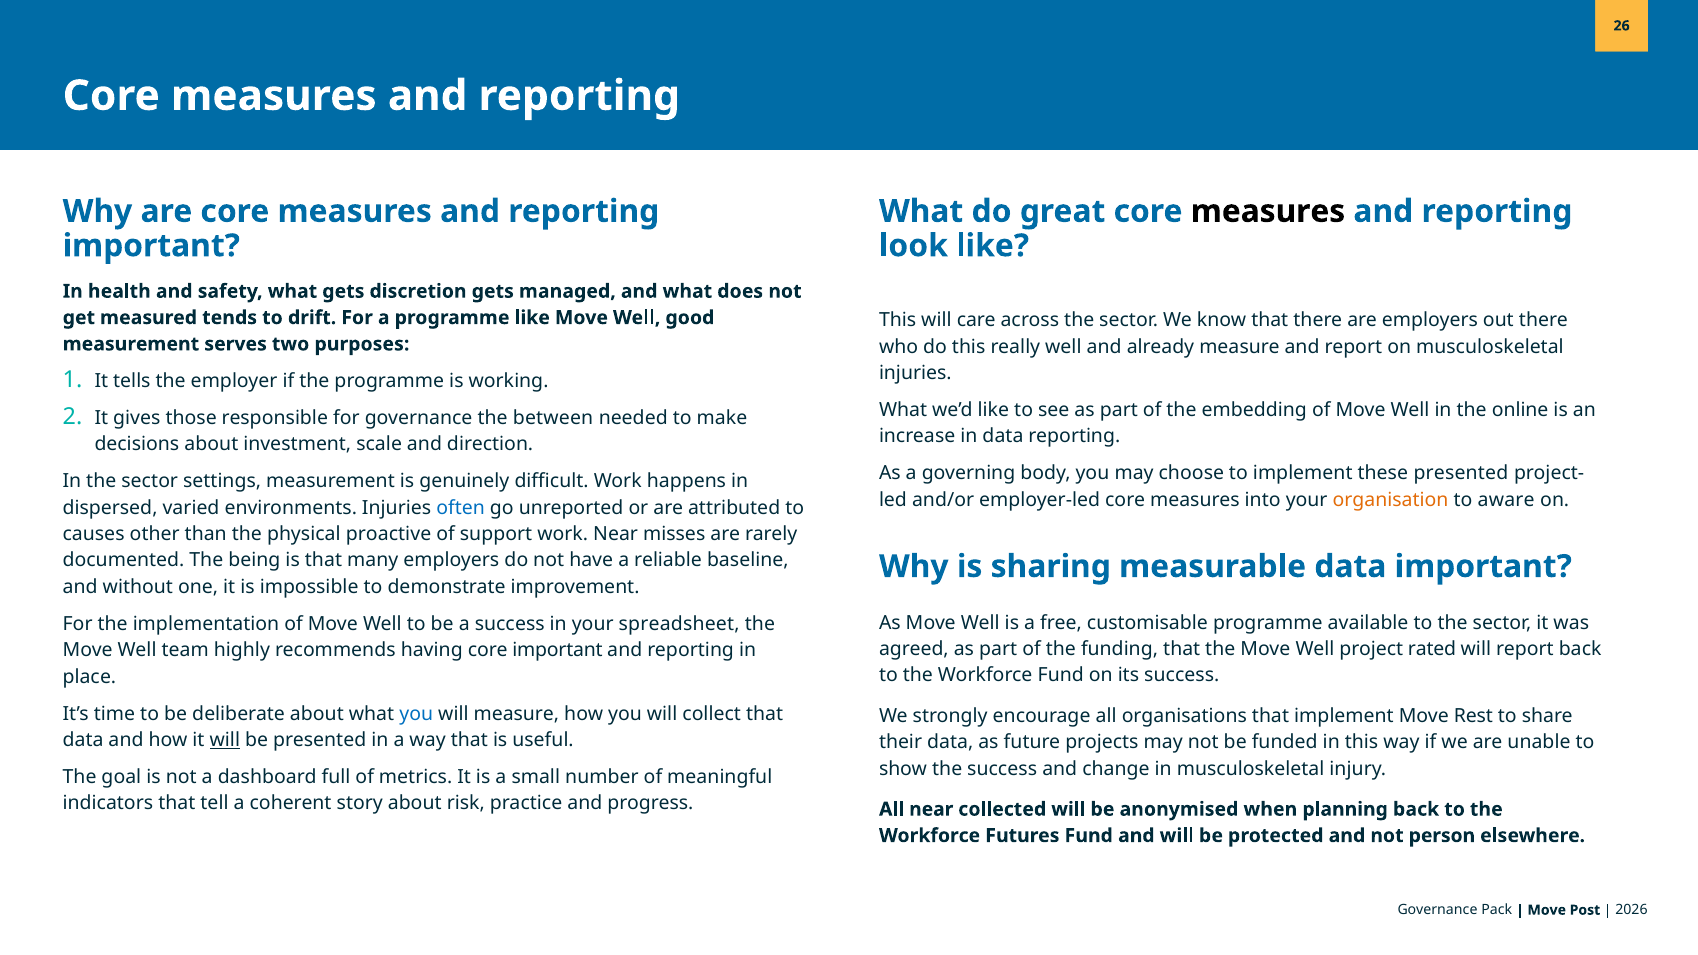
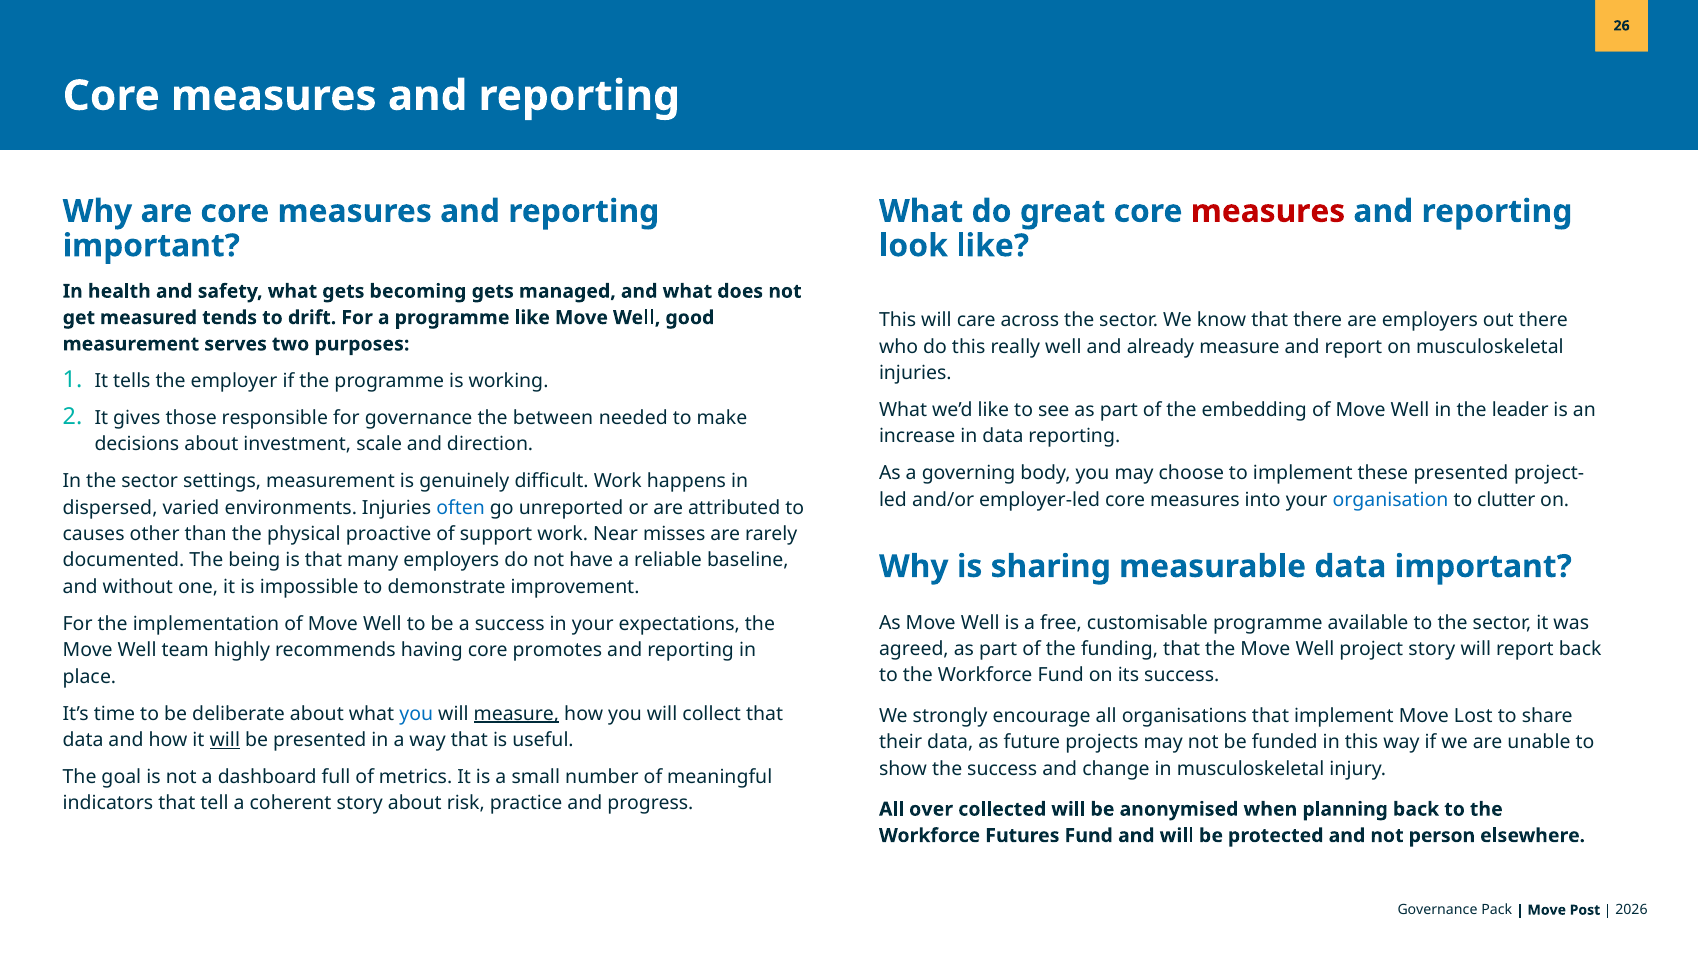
measures colour: black -> red (1268, 211)
discretion: discretion -> becoming (418, 291)
online: online -> leader (1520, 410)
organisation colour: orange -> blue (1391, 500)
aware: aware -> clutter (1506, 500)
spreadsheet: spreadsheet -> expectations (679, 624)
project rated: rated -> story (1432, 649)
core important: important -> promotes (557, 650)
measure underline: none -> present (516, 714)
Rest: Rest -> Lost (1473, 716)
All near: near -> over (931, 809)
